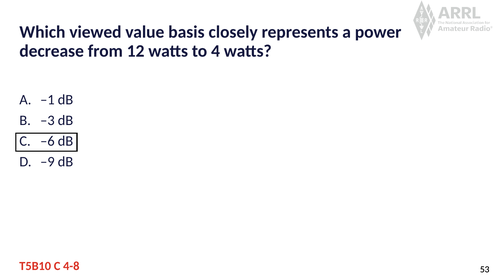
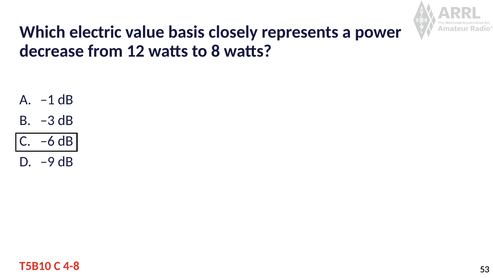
viewed: viewed -> electric (95, 32)
4: 4 -> 8 (216, 51)
